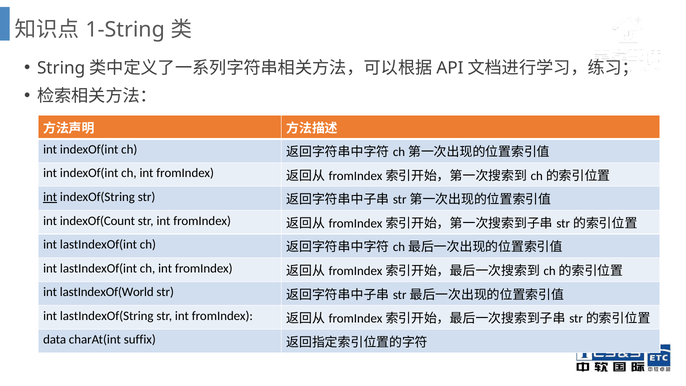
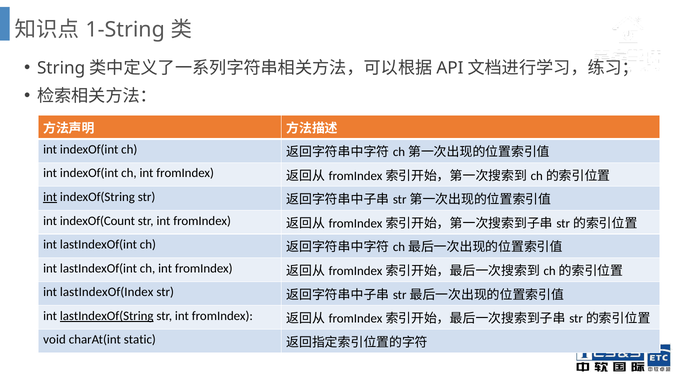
lastIndexOf(World: lastIndexOf(World -> lastIndexOf(Index (107, 292)
lastIndexOf(String underline: none -> present (107, 316)
data: data -> void (55, 340)
suffix: suffix -> static (140, 340)
